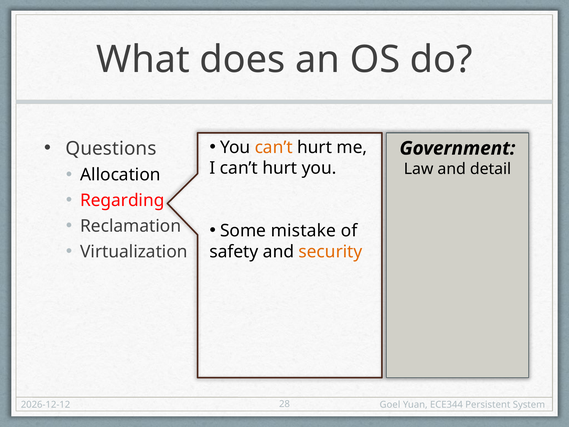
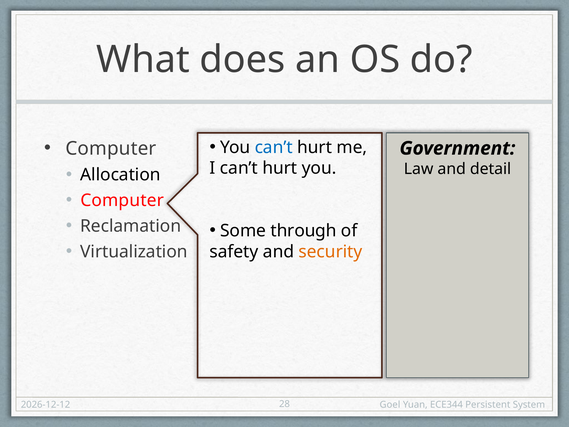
can’t colour: orange -> blue (274, 147)
Questions: Questions -> Computer (111, 148)
Regarding: Regarding -> Computer (122, 200)
mistake: mistake -> through (304, 231)
